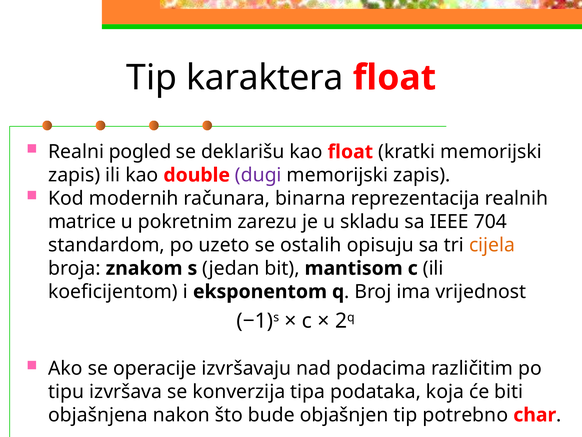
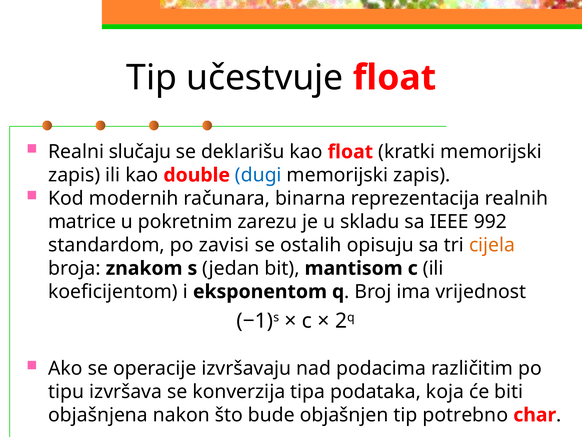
karaktera: karaktera -> učestvuje (265, 78)
pogled: pogled -> slučaju (140, 152)
dugi colour: purple -> blue (258, 175)
704: 704 -> 992 (490, 222)
uzeto: uzeto -> zavisi (224, 245)
